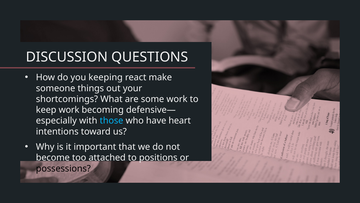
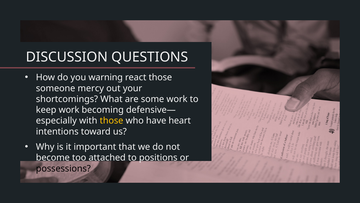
keeping: keeping -> warning (106, 77)
react make: make -> those (160, 77)
things: things -> mercy (91, 88)
those colour: light blue -> yellow (112, 120)
